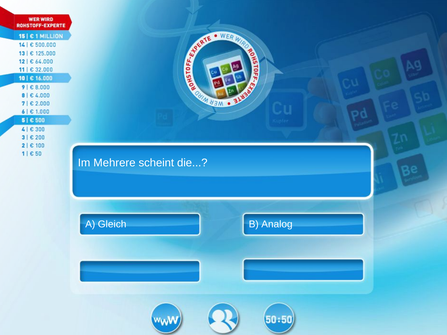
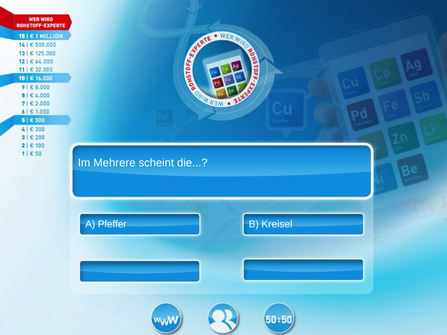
Gleich: Gleich -> Pfeffer (112, 224)
Analog: Analog -> Kreisel (277, 224)
